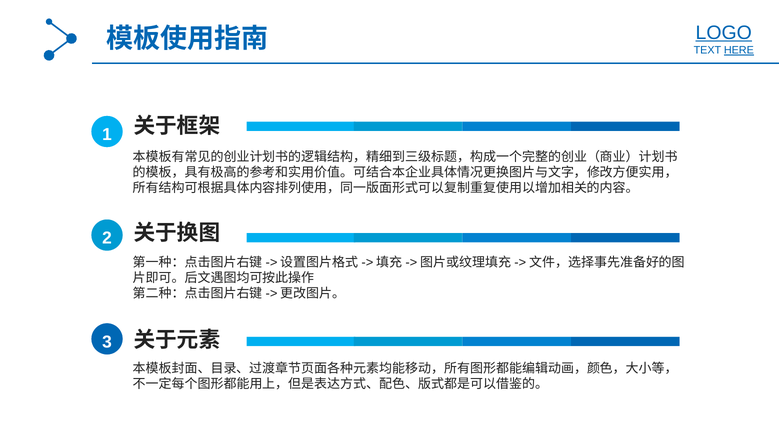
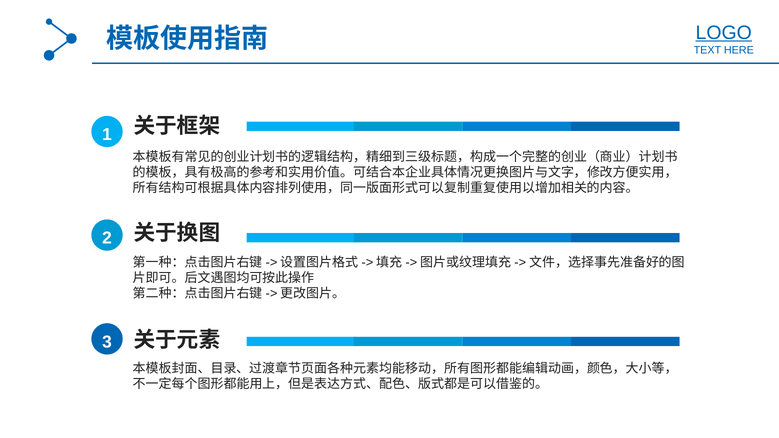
HERE underline: present -> none (739, 50)
